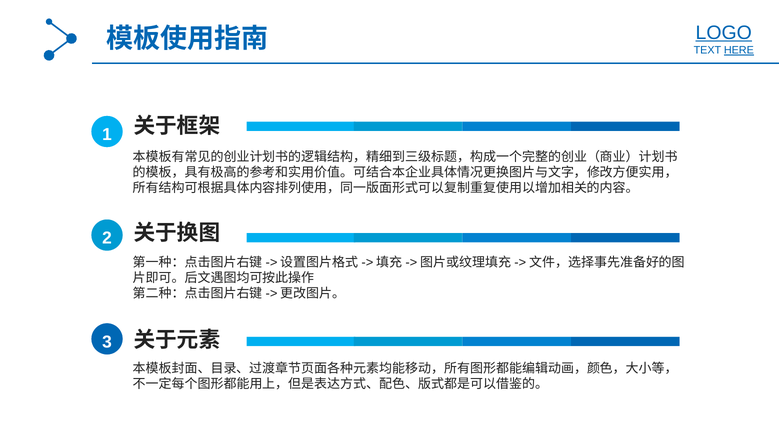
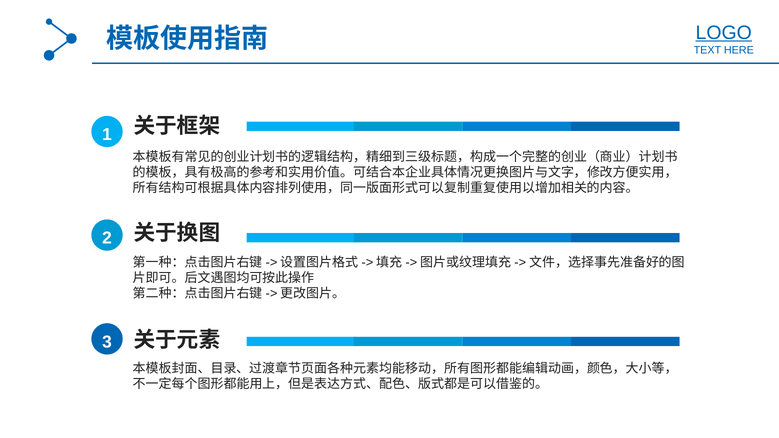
HERE underline: present -> none (739, 50)
